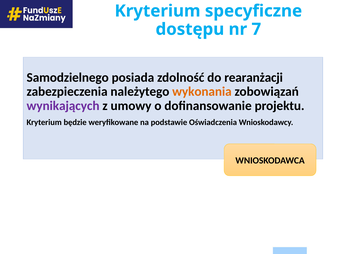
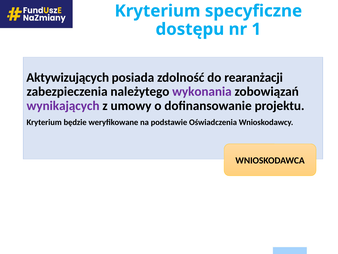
7: 7 -> 1 (256, 29)
Samodzielnego: Samodzielnego -> Aktywizujących (68, 77)
wykonania colour: orange -> purple (202, 91)
